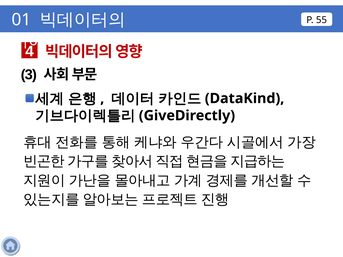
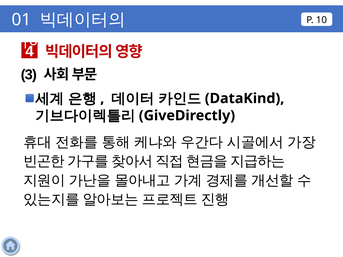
55: 55 -> 10 (321, 20)
